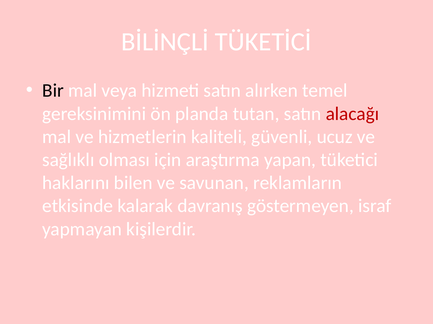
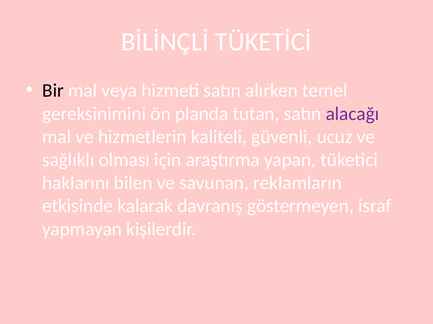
alacağı colour: red -> purple (352, 114)
